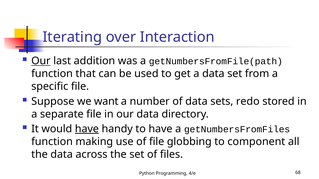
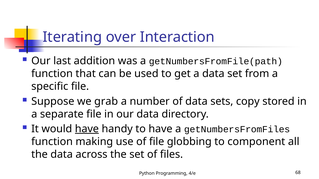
Our underline: present -> none (41, 61)
want: want -> grab (106, 102)
redo: redo -> copy (248, 102)
